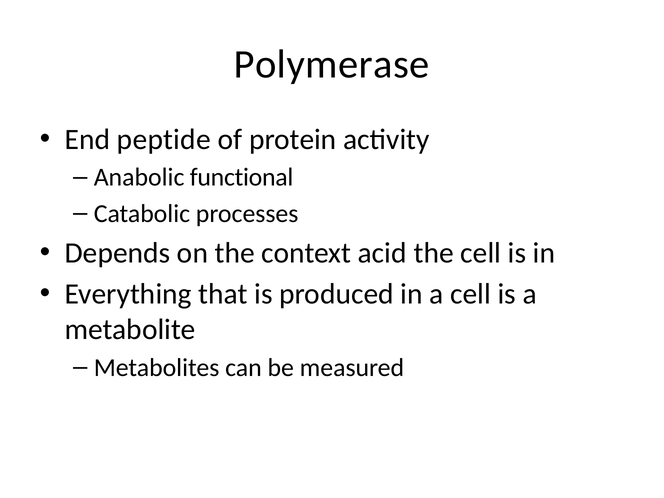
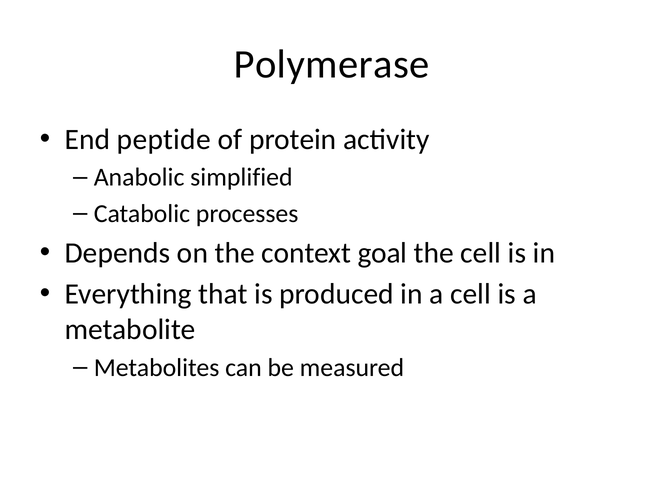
functional: functional -> simplified (241, 177)
acid: acid -> goal (382, 253)
